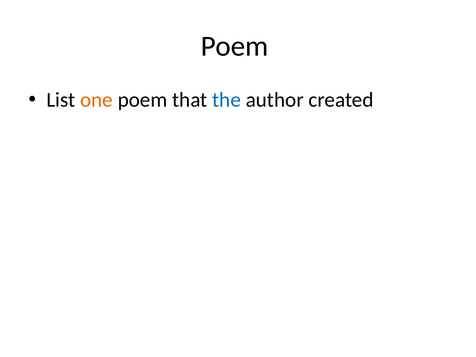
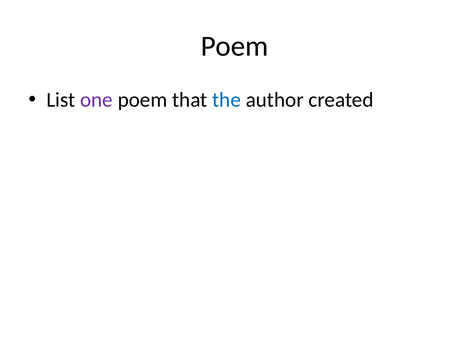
one colour: orange -> purple (96, 100)
